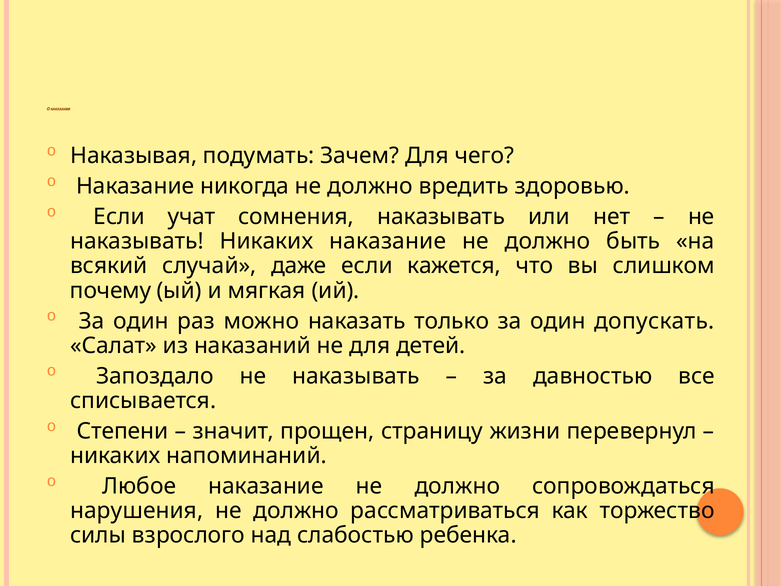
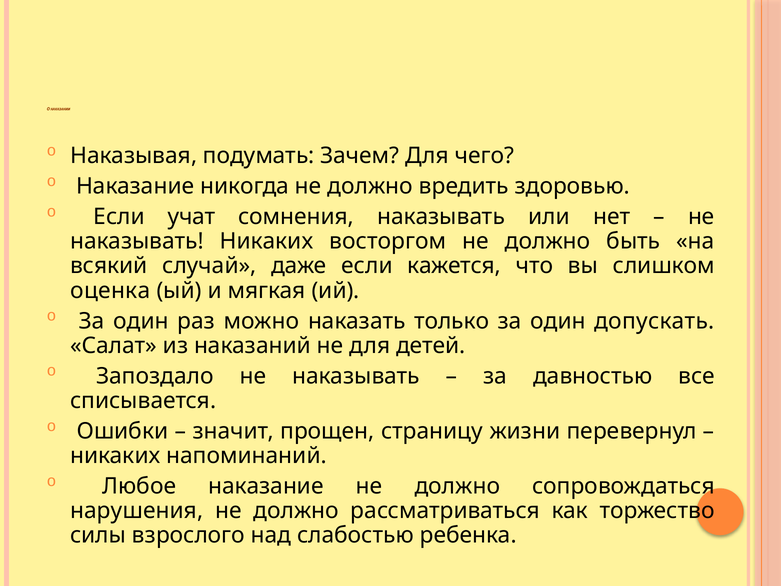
Никаких наказание: наказание -> восторгом (388, 241)
почему: почему -> оценка (110, 290)
Степени: Степени -> Ошибки (122, 431)
